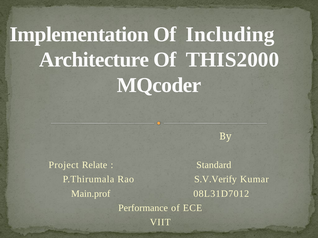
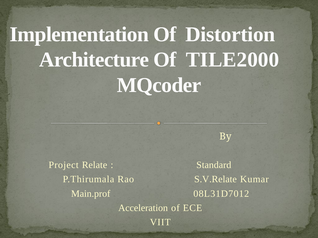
Including: Including -> Distortion (230, 34)
THIS2000: THIS2000 -> TILE2000 (233, 60)
S.V.Verify: S.V.Verify -> S.V.Relate (216, 180)
Performance: Performance -> Acceleration (143, 208)
